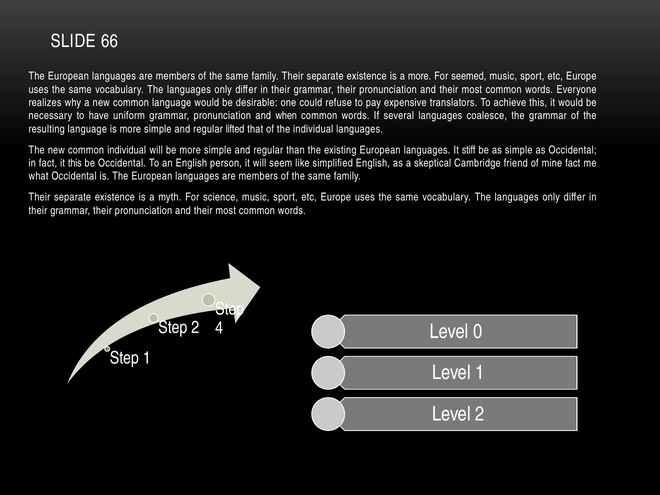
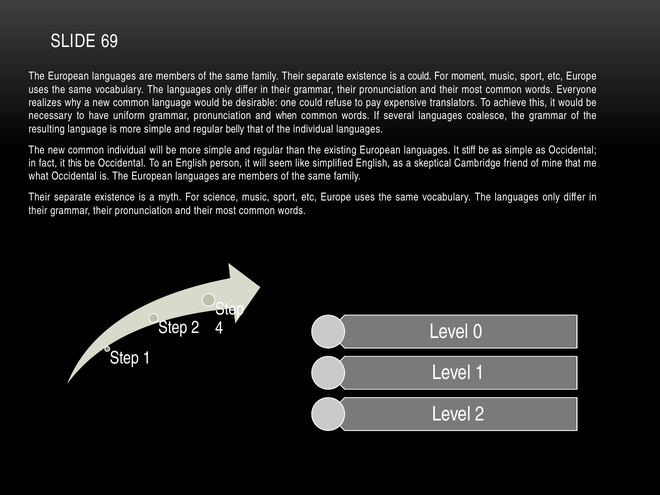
66: 66 -> 69 (110, 41)
a more: more -> could (420, 76)
seemed: seemed -> moment (469, 76)
lifted: lifted -> belly (235, 129)
mine fact: fact -> that (573, 163)
